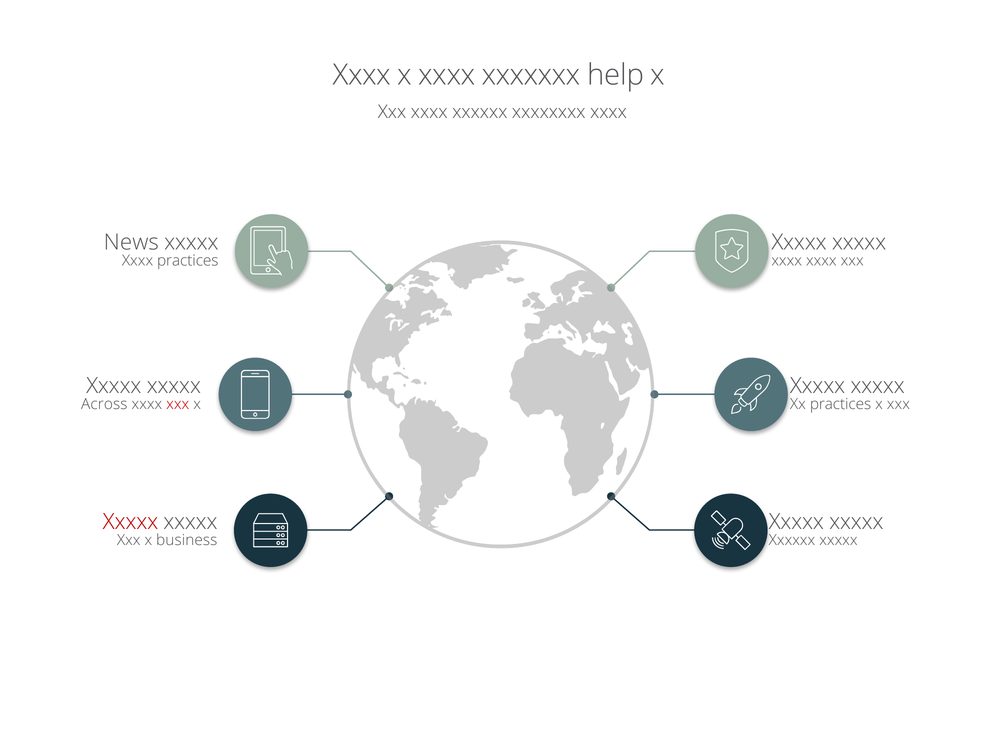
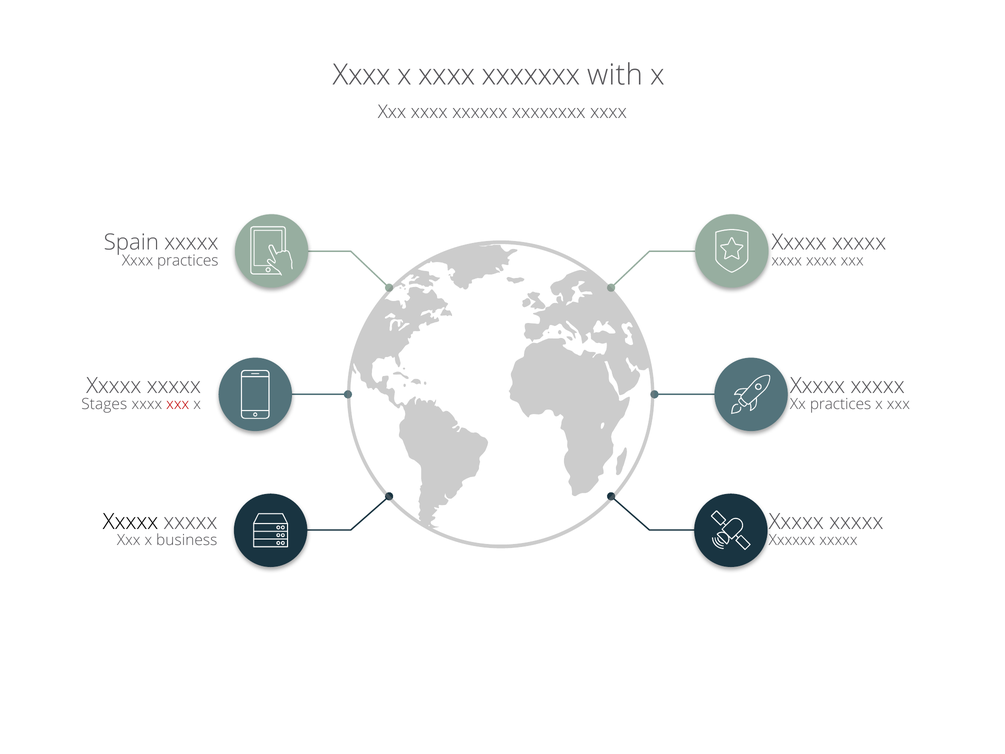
help: help -> with (615, 75)
News: News -> Spain (131, 242)
Across: Across -> Stages (104, 404)
Xxxxx colour: red -> black (131, 522)
